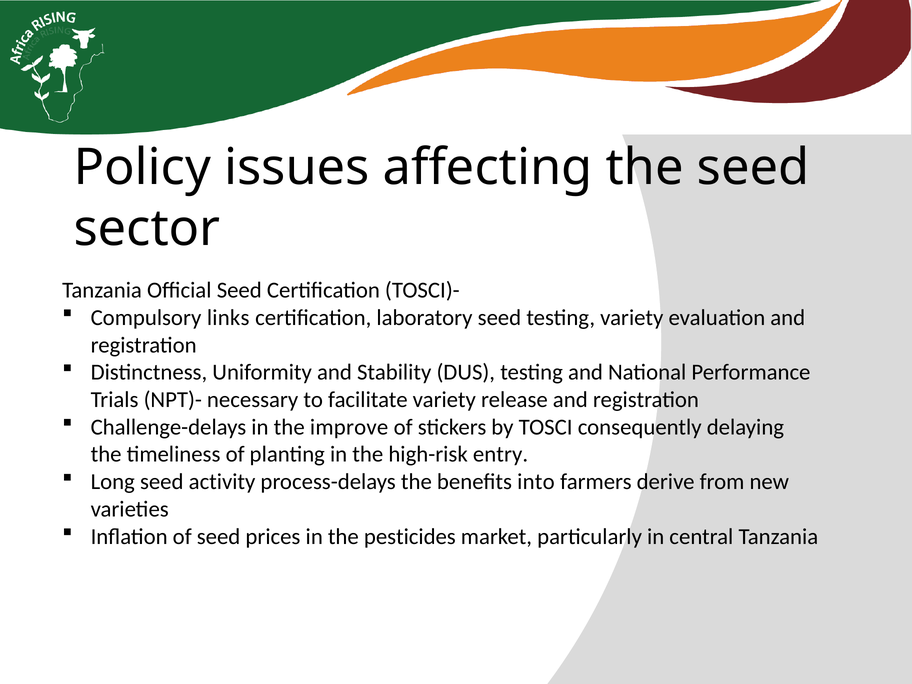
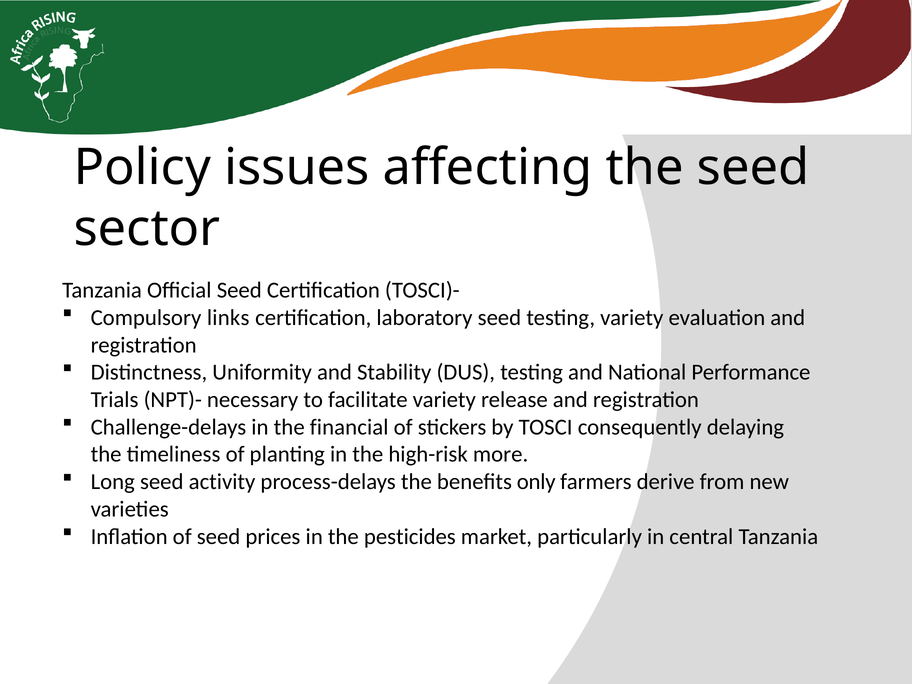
improve: improve -> financial (349, 427)
entry: entry -> more (501, 454)
into: into -> only (536, 482)
